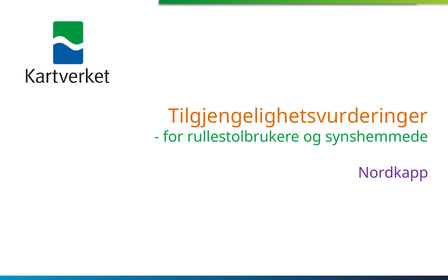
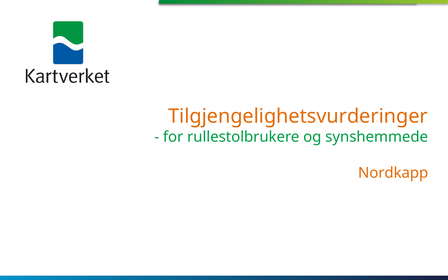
Nordkapp colour: purple -> orange (393, 173)
